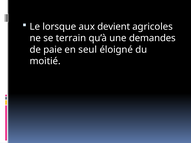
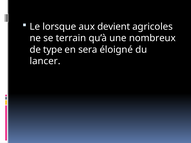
demandes: demandes -> nombreux (152, 38)
paie: paie -> type (53, 50)
seul: seul -> sera (88, 50)
moitié: moitié -> lancer (45, 61)
